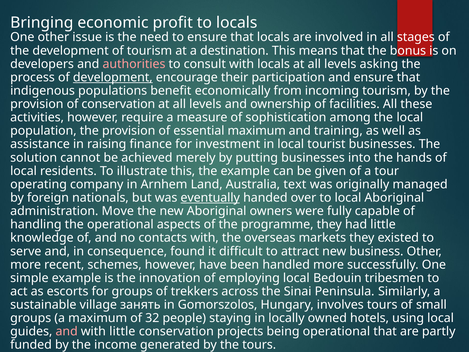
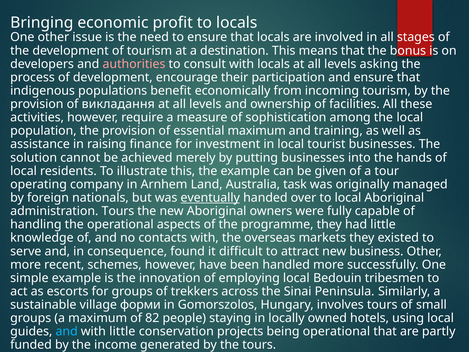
development underline: present -> none (113, 77)
of conservation: conservation -> викладання (118, 104)
text: text -> task (295, 184)
administration Move: Move -> Tours (118, 211)
занять: занять -> форми (140, 305)
32: 32 -> 82 (152, 318)
and colour: pink -> light blue (67, 331)
